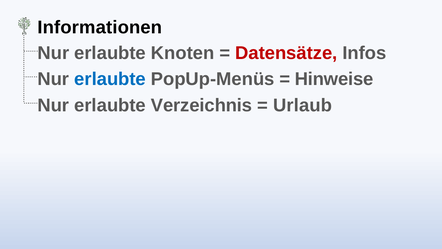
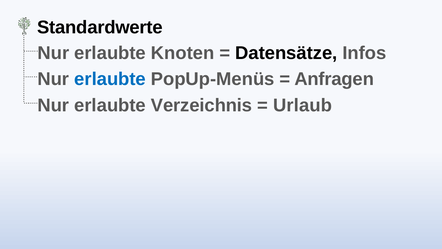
Informationen: Informationen -> Standardwerte (100, 27)
Datensätze colour: red -> black (286, 53)
Hinweise: Hinweise -> Anfragen (334, 79)
